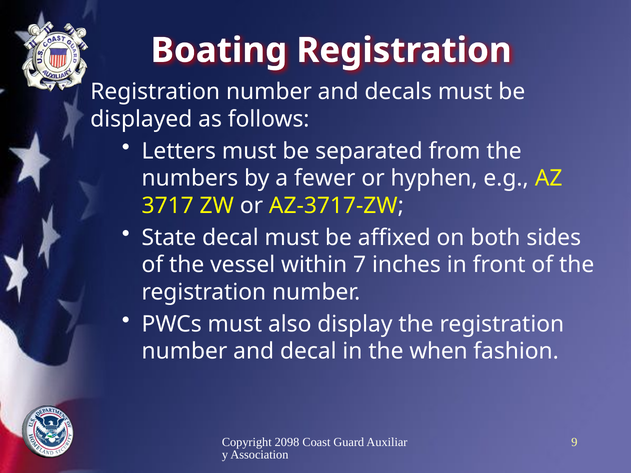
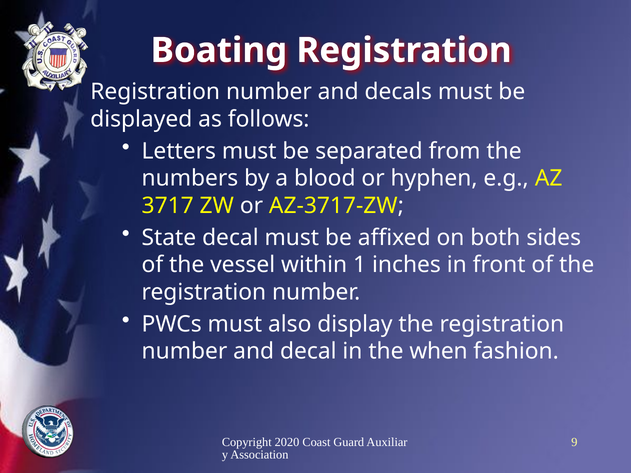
fewer: fewer -> blood (325, 179)
7: 7 -> 1 (360, 265)
2098: 2098 -> 2020 (287, 443)
